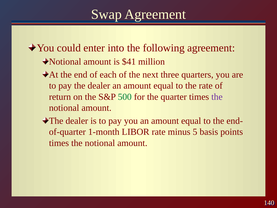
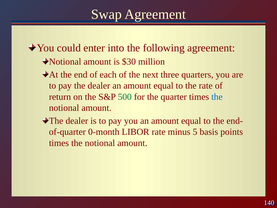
$41: $41 -> $30 (129, 62)
the colour: purple -> blue (217, 97)
1-month: 1-month -> 0-month (104, 132)
